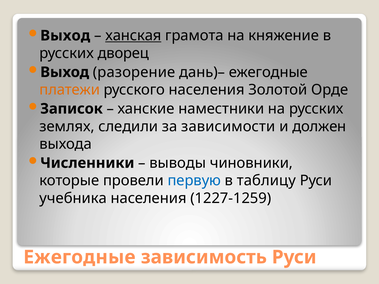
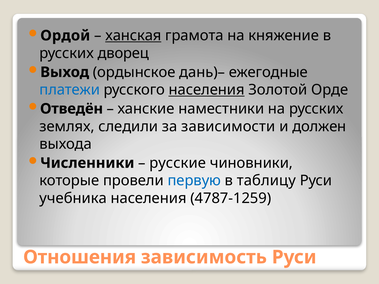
Выход: Выход -> Ордой (65, 36)
разорение: разорение -> ордынское (134, 72)
платежи colour: orange -> blue (70, 90)
населения underline: none -> present (207, 90)
Записок: Записок -> Отведён (72, 109)
выводы: выводы -> русские (178, 163)
1227-1259: 1227-1259 -> 4787-1259 (231, 198)
Ежегодные: Ежегодные -> Отношения (80, 257)
